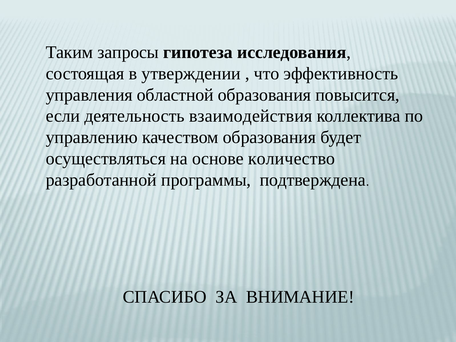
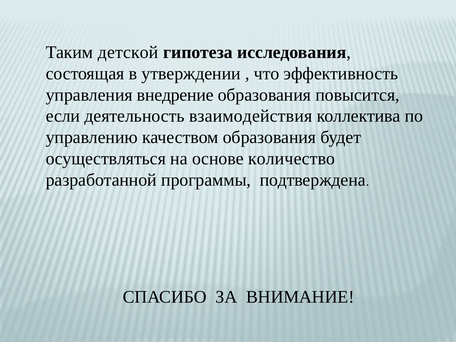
запросы: запросы -> детской (128, 52)
областной: областной -> внедрение (175, 95)
